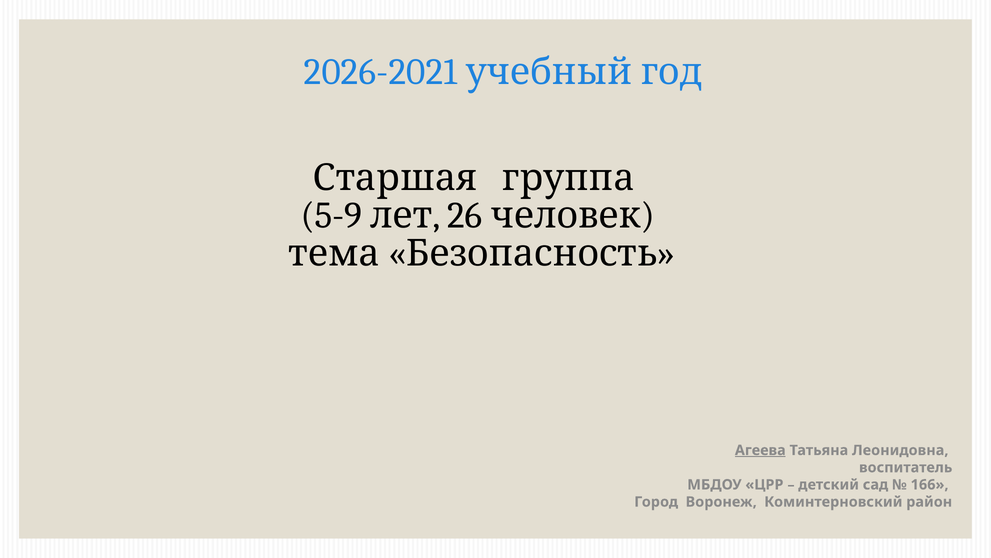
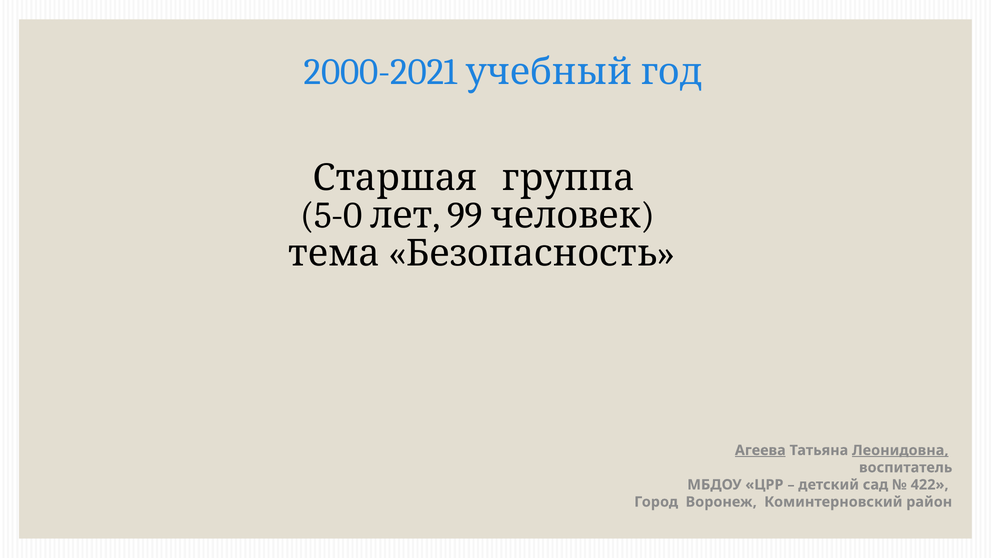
2026-2021: 2026-2021 -> 2000-2021 (381, 72)
5-9: 5-9 -> 5-0 (331, 216)
26: 26 -> 99 (465, 216)
Леонидовна underline: none -> present (900, 450)
166: 166 -> 422 (930, 484)
